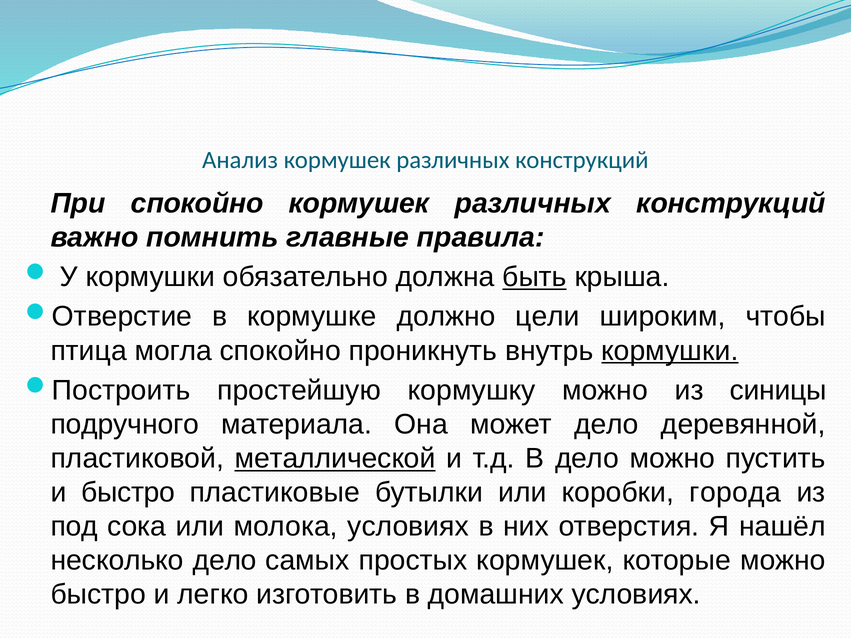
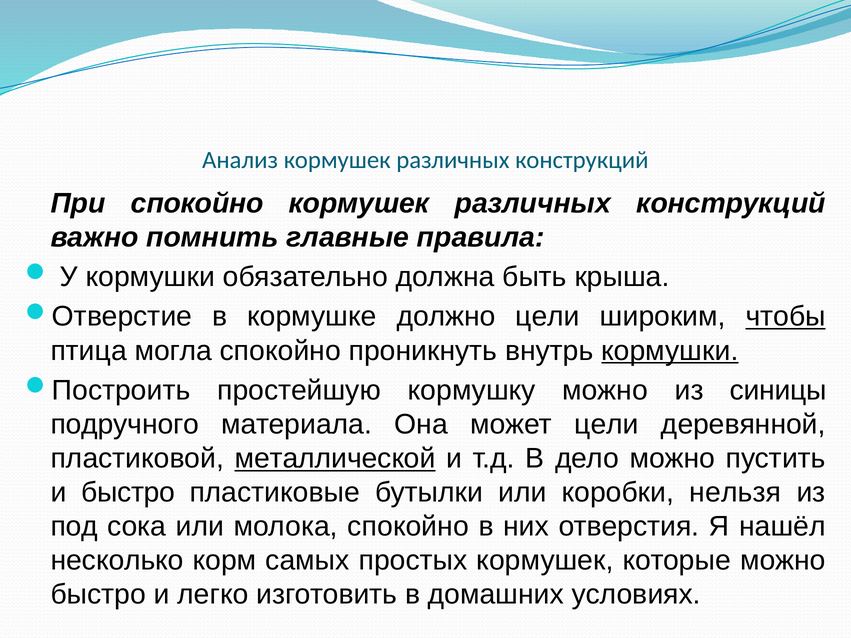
быть underline: present -> none (534, 277)
чтобы underline: none -> present (786, 317)
может дело: дело -> цели (606, 425)
города: города -> нельзя (735, 493)
молока условиях: условиях -> спокойно (408, 527)
несколько дело: дело -> корм (225, 561)
